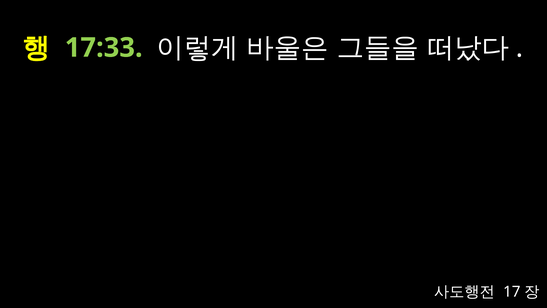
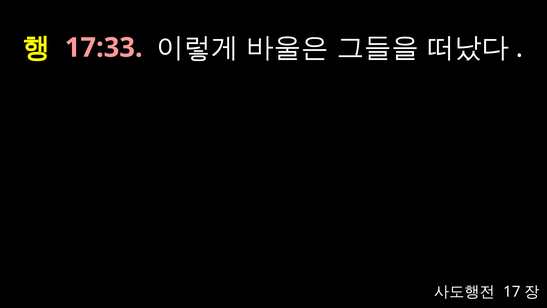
17:33 colour: light green -> pink (104, 48)
